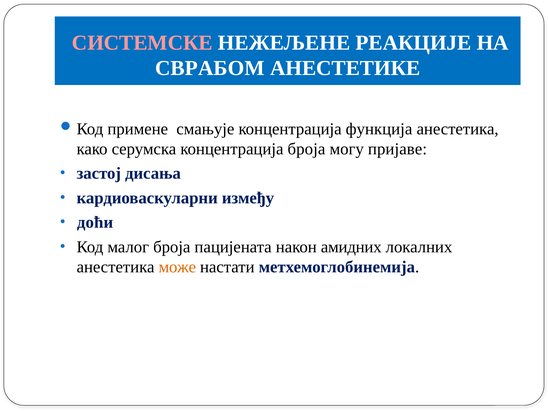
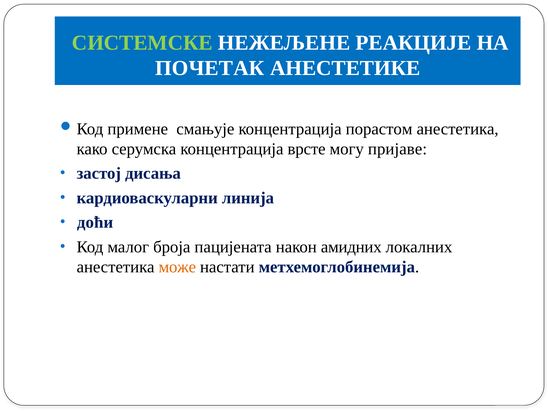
СИСТЕМСКЕ colour: pink -> light green (142, 43)
СВРАБОМ: СВРАБОМ -> ПОЧЕТАК (210, 68)
функција: функција -> порастом (379, 129)
концентрација броја: броја -> врсте (307, 149)
између: између -> линија (248, 198)
